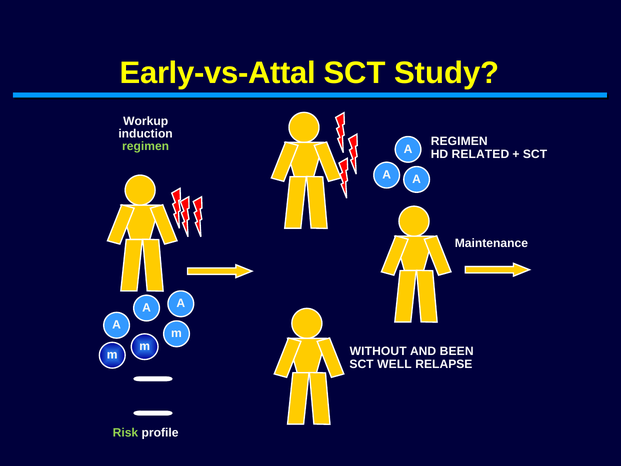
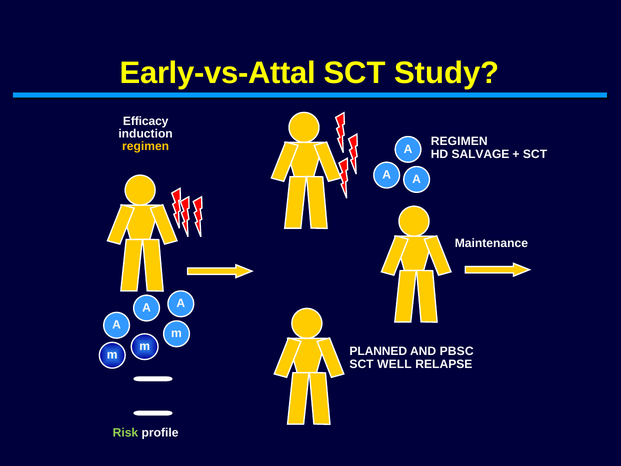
Workup: Workup -> Efficacy (146, 121)
regimen colour: light green -> yellow (146, 146)
RELATED: RELATED -> SALVAGE (480, 154)
WITHOUT: WITHOUT -> PLANNED (378, 351)
BEEN: BEEN -> PBSC (457, 351)
